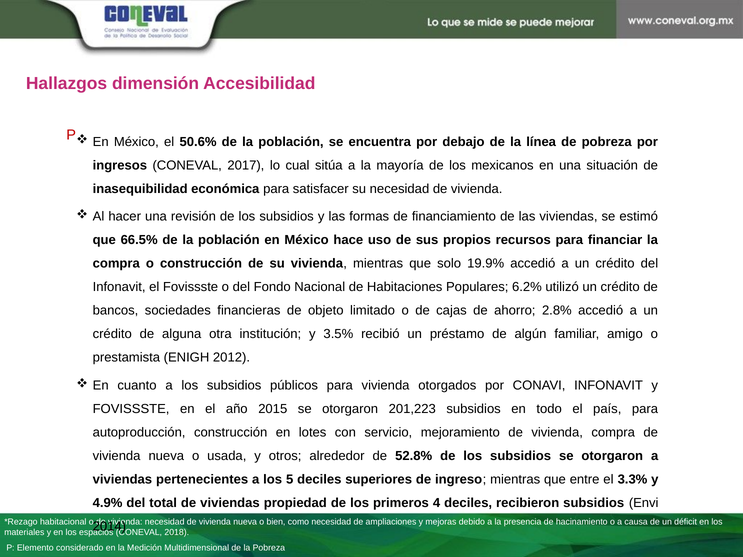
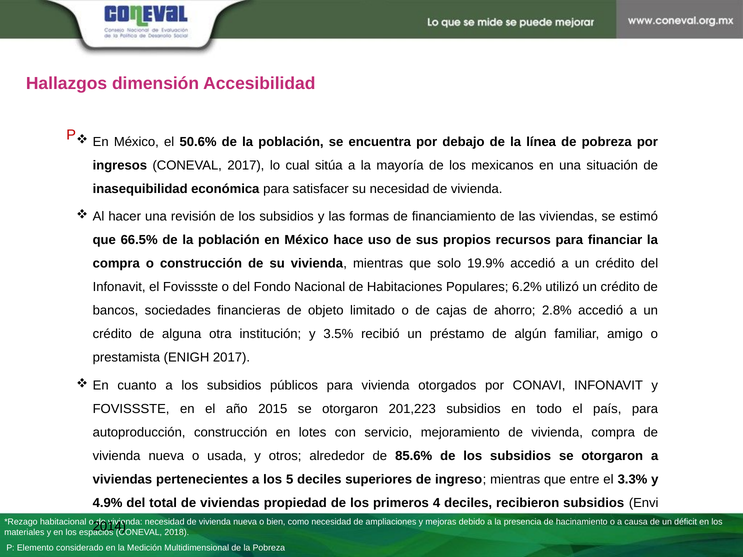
ENIGH 2012: 2012 -> 2017 (231, 358)
52.8%: 52.8% -> 85.6% (414, 456)
